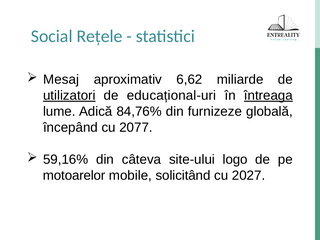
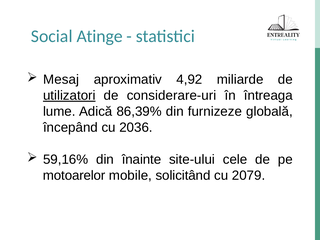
Rețele: Rețele -> Atinge (100, 36)
6,62: 6,62 -> 4,92 (189, 80)
educațional-uri: educațional-uri -> considerare-uri (172, 96)
întreaga underline: present -> none (268, 96)
84,76%: 84,76% -> 86,39% (139, 112)
2077: 2077 -> 2036 (136, 128)
câteva: câteva -> înainte (142, 160)
logo: logo -> cele (235, 160)
2027: 2027 -> 2079 (249, 176)
